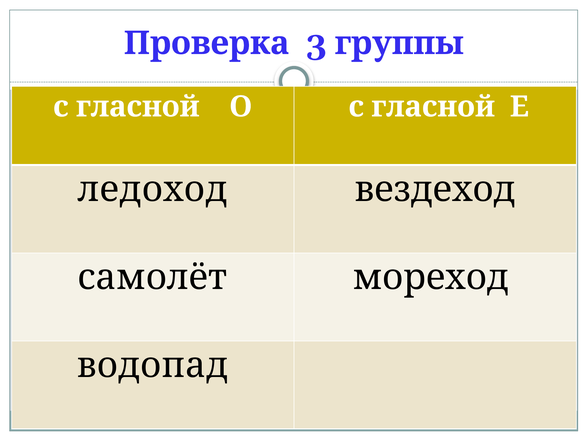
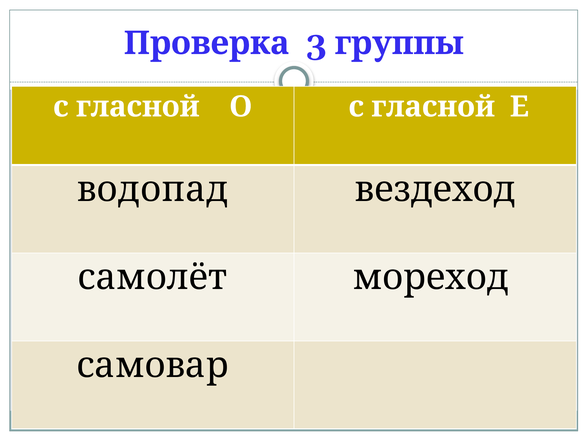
ледоход: ледоход -> водопад (153, 189)
водопад: водопад -> самовар (153, 365)
